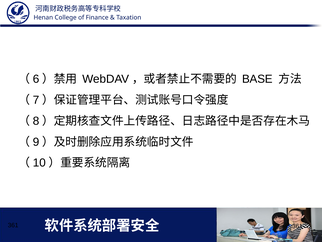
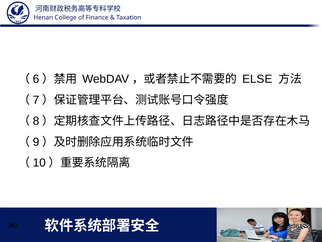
BASE: BASE -> ELSE (257, 79)
